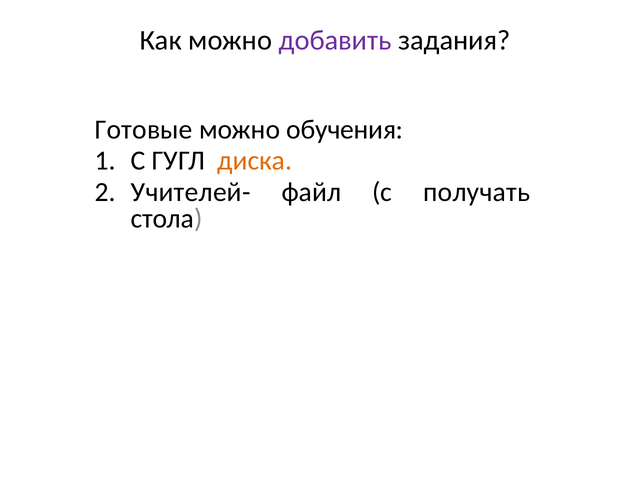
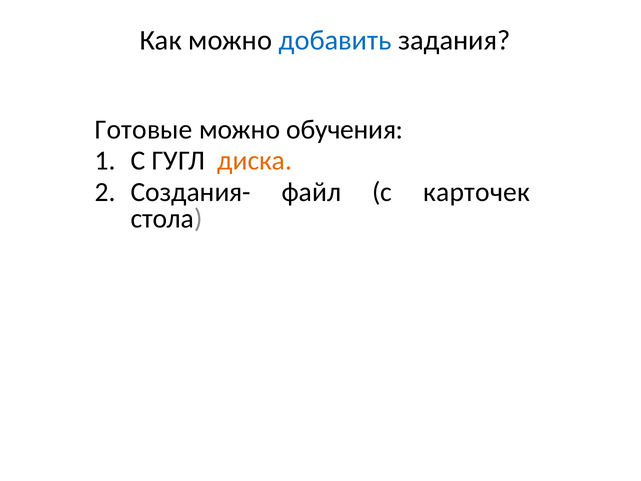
добавить colour: purple -> blue (335, 41)
Учителей-: Учителей- -> Создания- (191, 192)
получать: получать -> карточек (477, 192)
